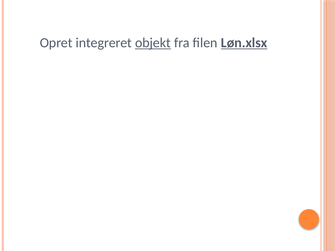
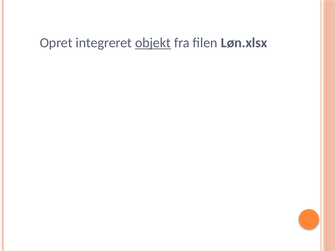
Løn.xlsx underline: present -> none (244, 43)
